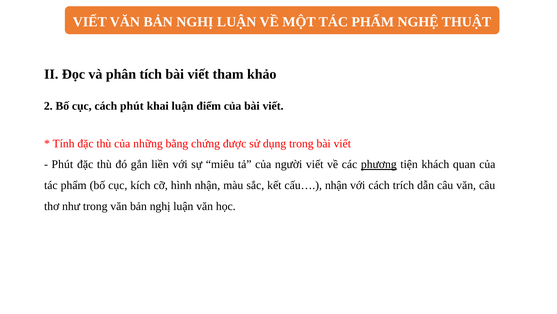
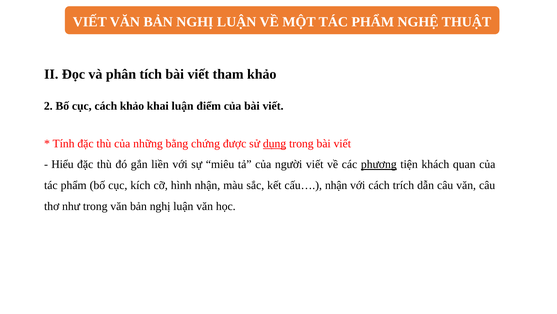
cách phút: phút -> khảo (132, 106)
dụng underline: none -> present (275, 143)
Phút: Phút -> Hiểu (63, 164)
